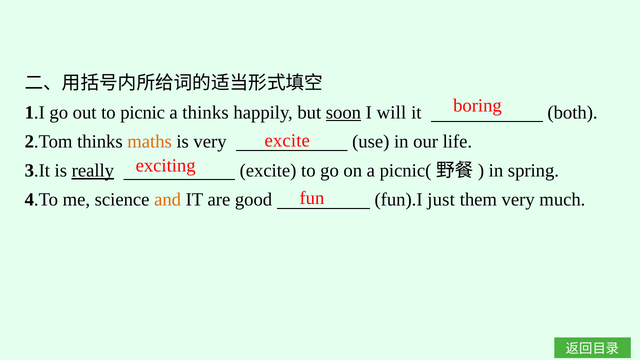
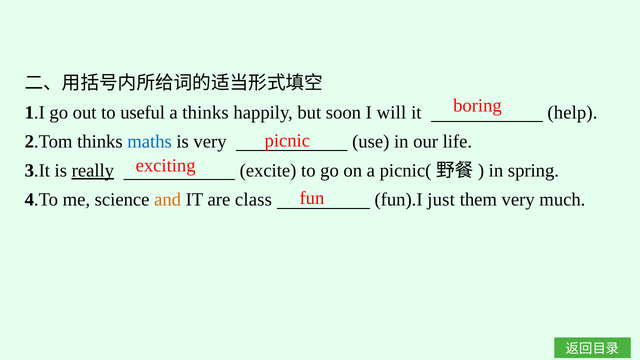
picnic: picnic -> useful (143, 112)
soon underline: present -> none (343, 112)
both: both -> help (572, 112)
excite: excite -> picnic (287, 141)
maths colour: orange -> blue (150, 142)
good: good -> class (253, 200)
